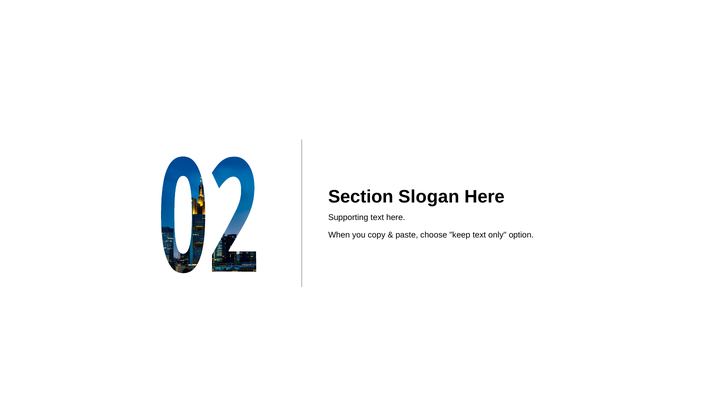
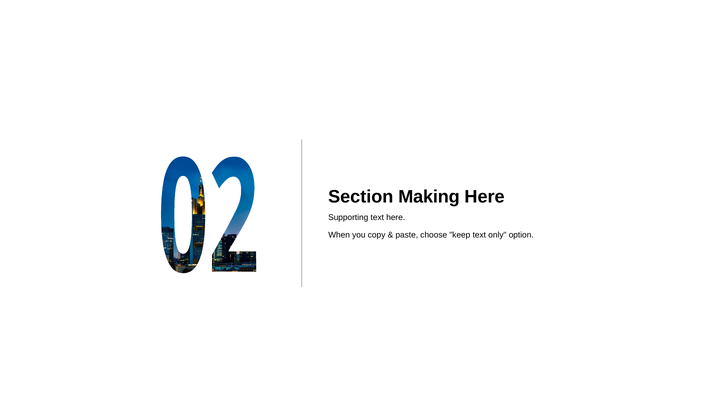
Slogan: Slogan -> Making (429, 197)
